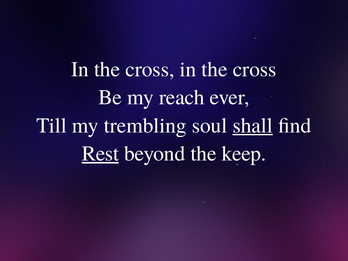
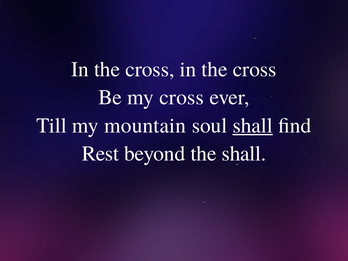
my reach: reach -> cross (182, 97)
trembling: trembling -> mountain (145, 126)
Rest underline: present -> none (100, 154)
the keep: keep -> shall (244, 154)
